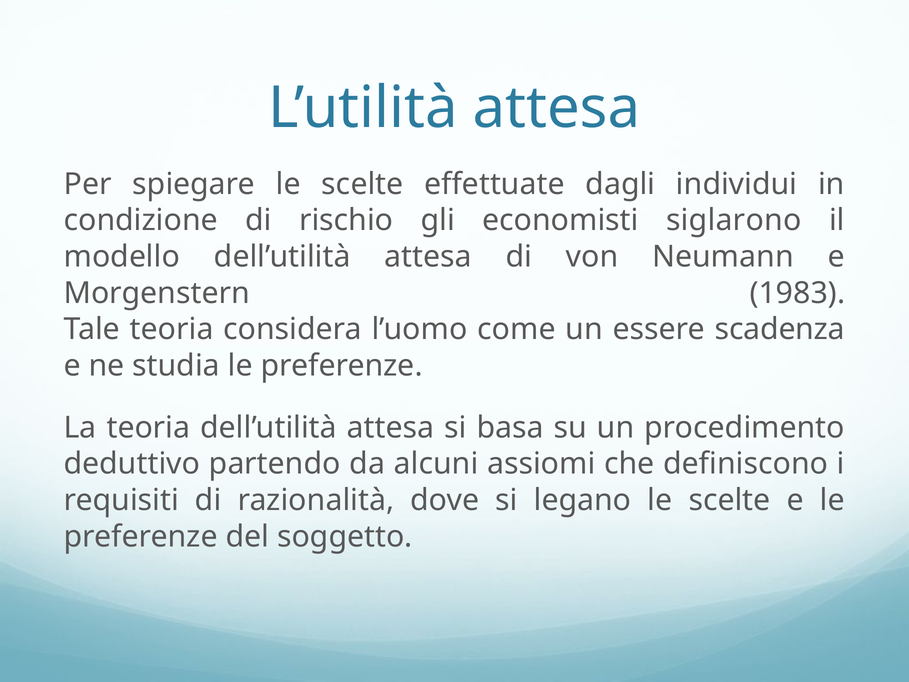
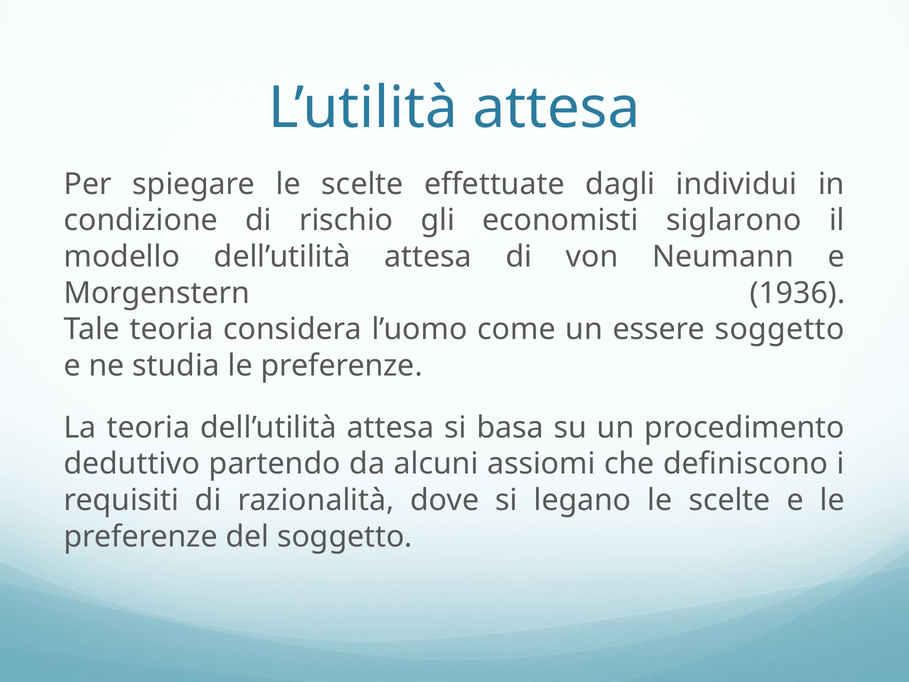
1983: 1983 -> 1936 (797, 293)
essere scadenza: scadenza -> soggetto (780, 329)
